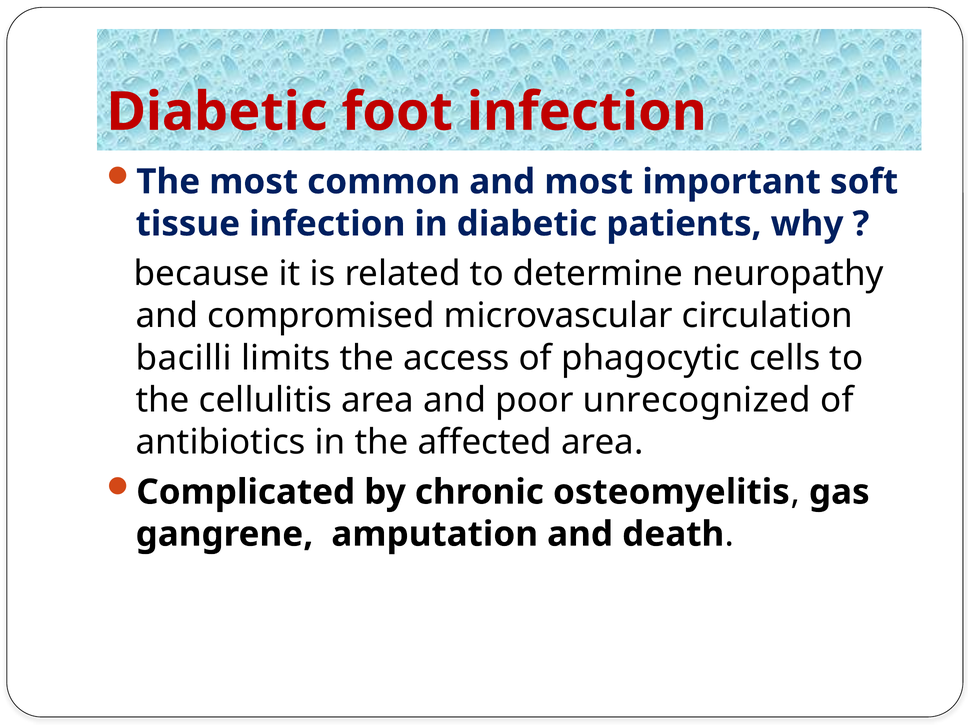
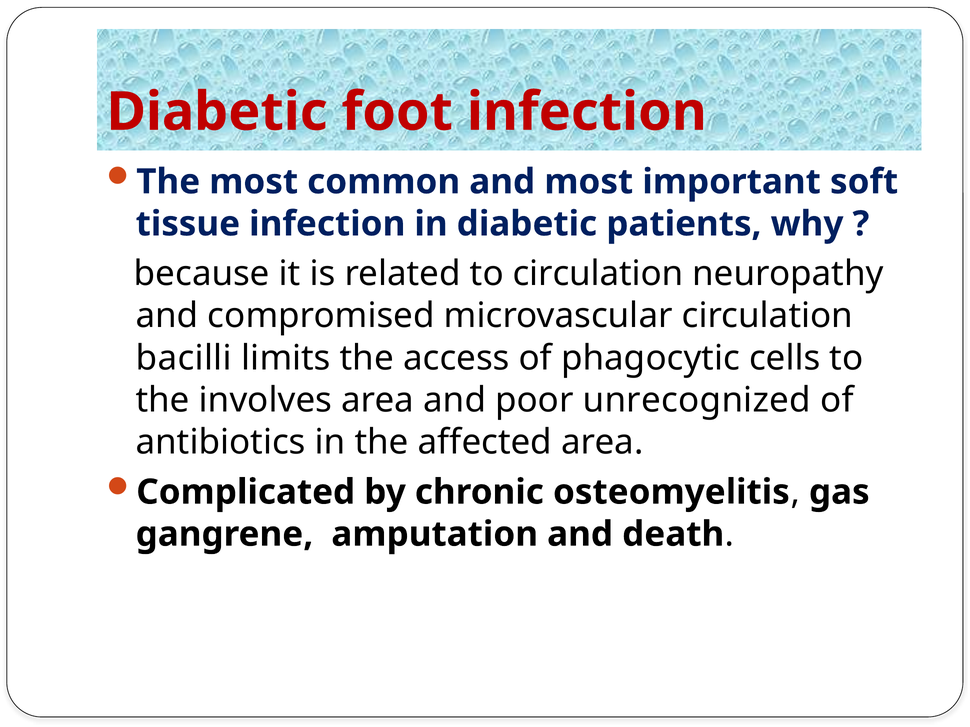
to determine: determine -> circulation (598, 274)
cellulitis: cellulitis -> involves (265, 400)
